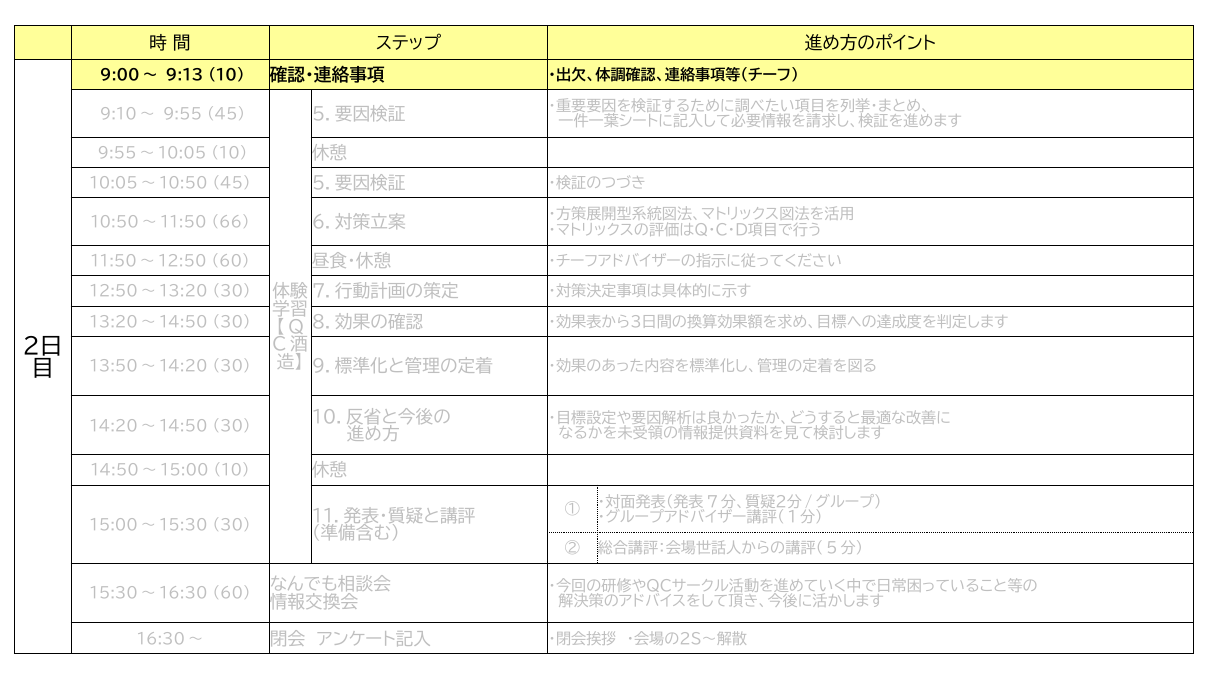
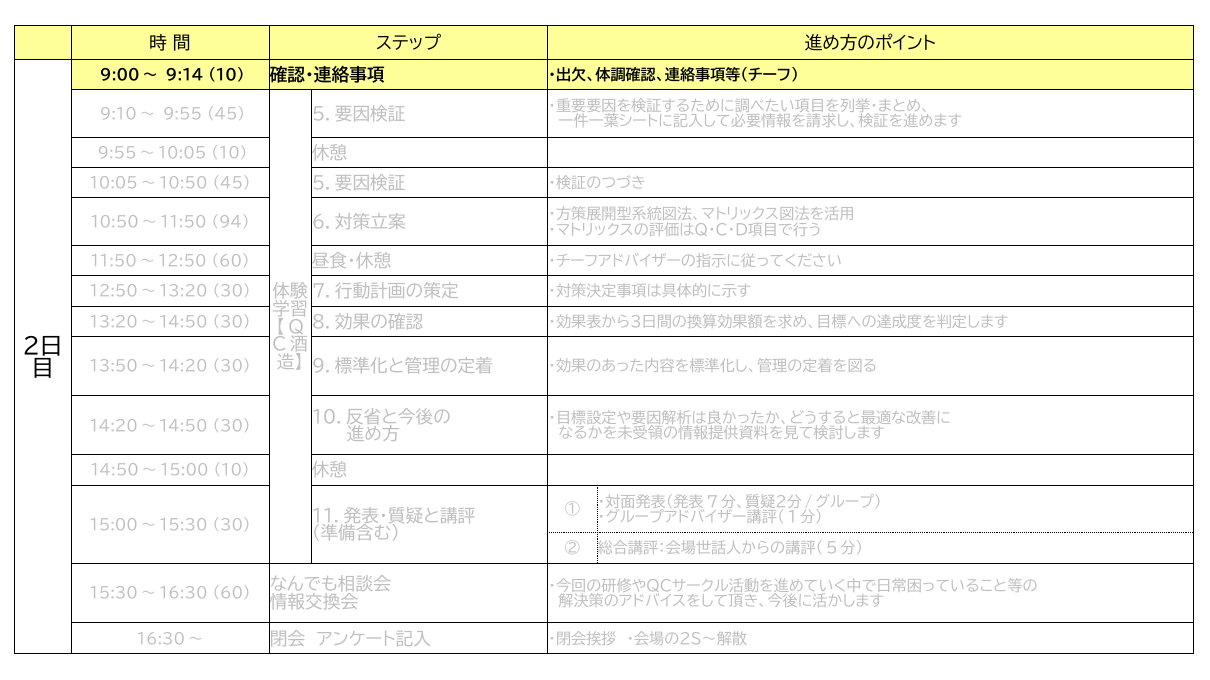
9:13: 9:13 -> 9:14 (185, 75)
66: 66 -> 94 (231, 223)
